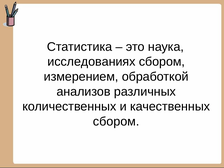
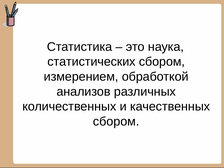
исследованиях: исследованиях -> статистических (91, 62)
